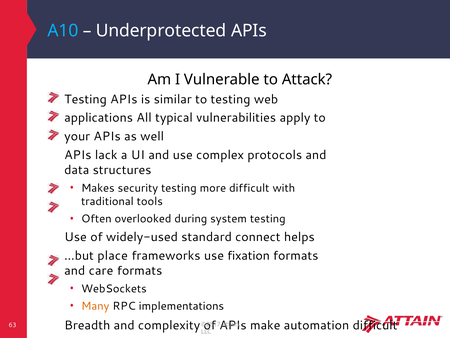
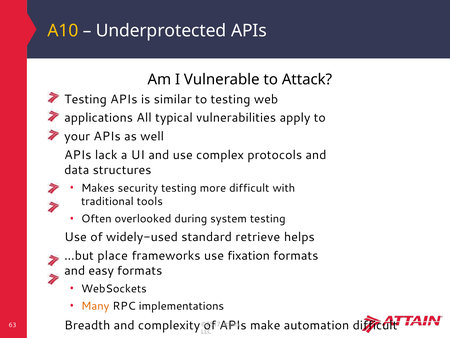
A10 colour: light blue -> yellow (63, 31)
connect: connect -> retrieve (258, 237)
care: care -> easy (101, 270)
